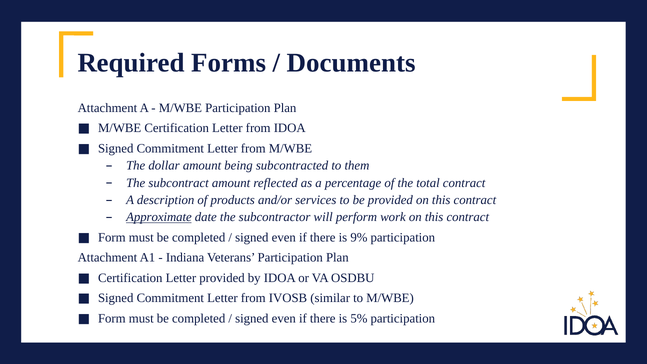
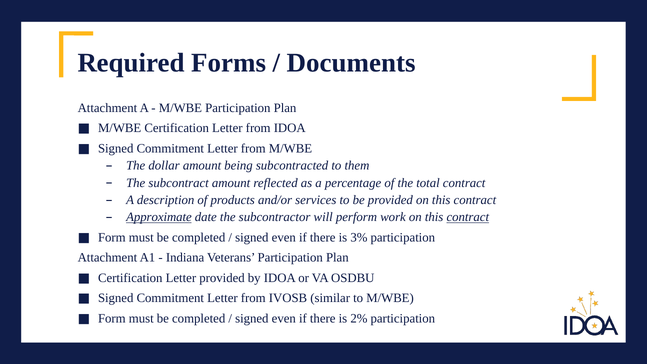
contract underline: none -> present (468, 217)
9%: 9% -> 3% (359, 237)
5%: 5% -> 2% (359, 318)
